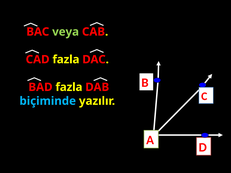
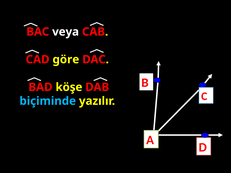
veya colour: light green -> white (66, 32)
CAD fazla: fazla -> göre (66, 60)
BAD fazla: fazla -> köşe (69, 87)
